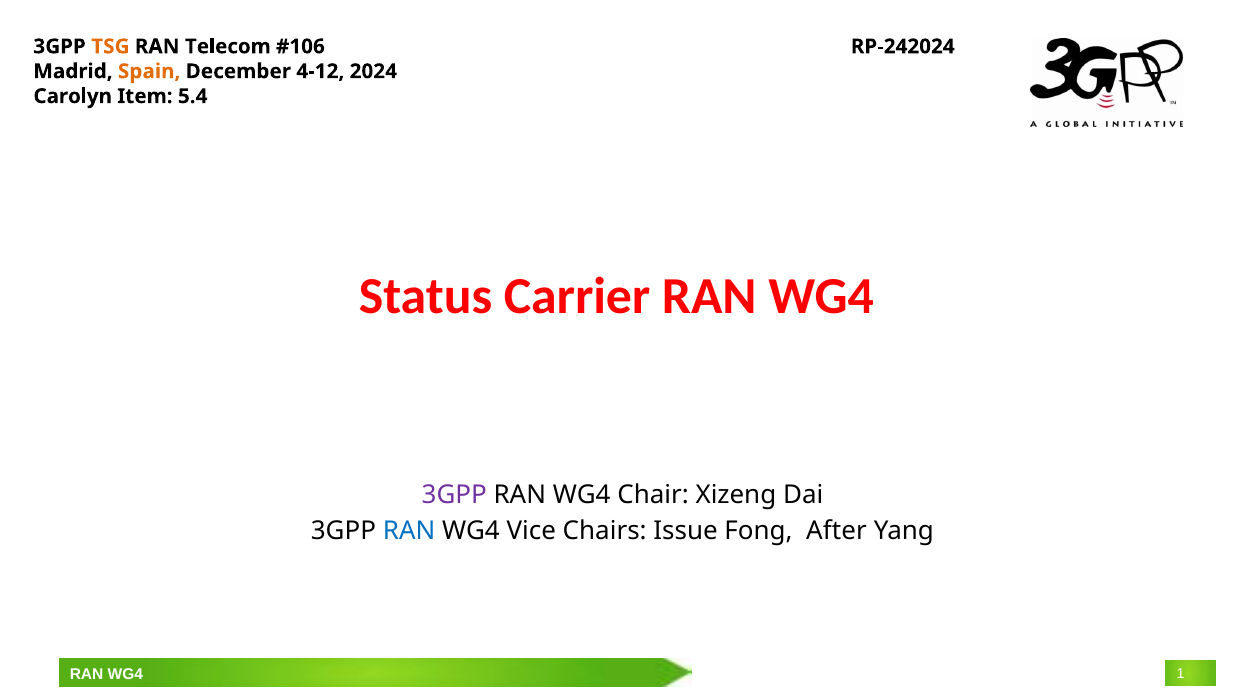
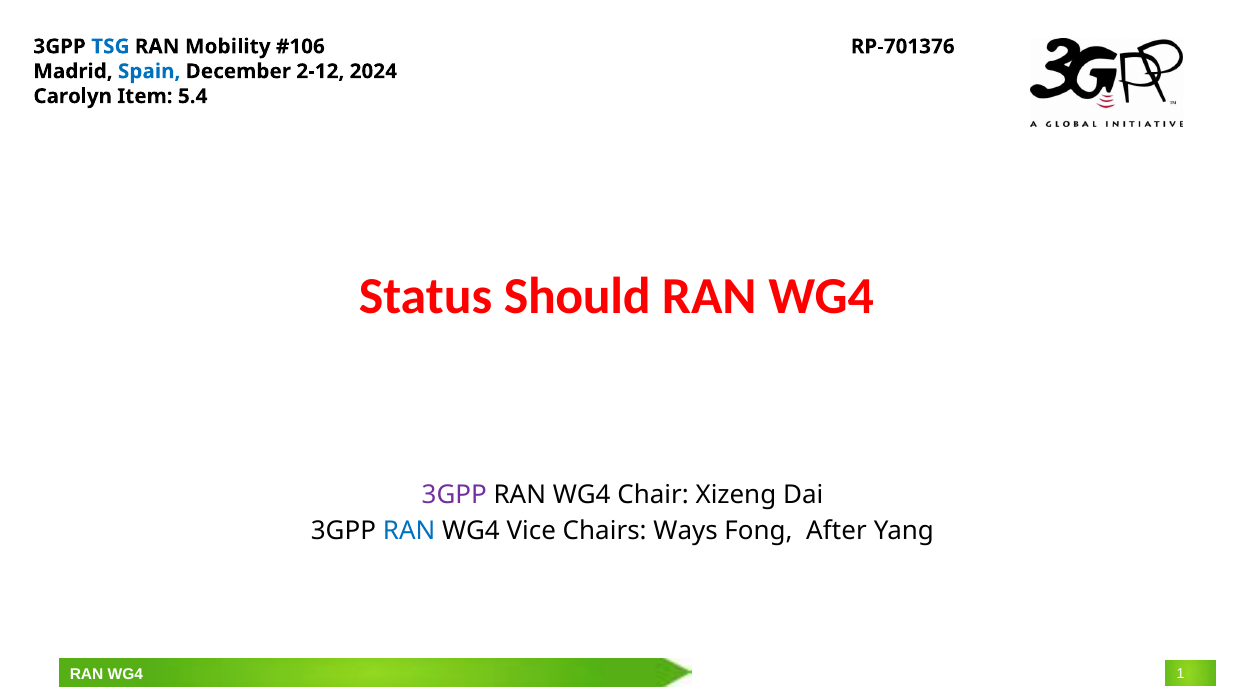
TSG colour: orange -> blue (110, 47)
Telecom: Telecom -> Mobility (228, 47)
RP-242024: RP-242024 -> RP-701376 (903, 47)
Spain colour: orange -> blue (149, 71)
4-12: 4-12 -> 2-12 (320, 71)
Carrier: Carrier -> Should (577, 296)
Issue: Issue -> Ways (686, 531)
